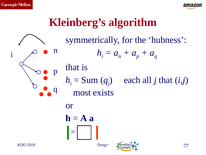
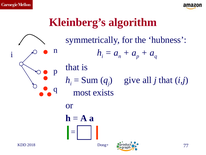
each: each -> give (132, 80)
